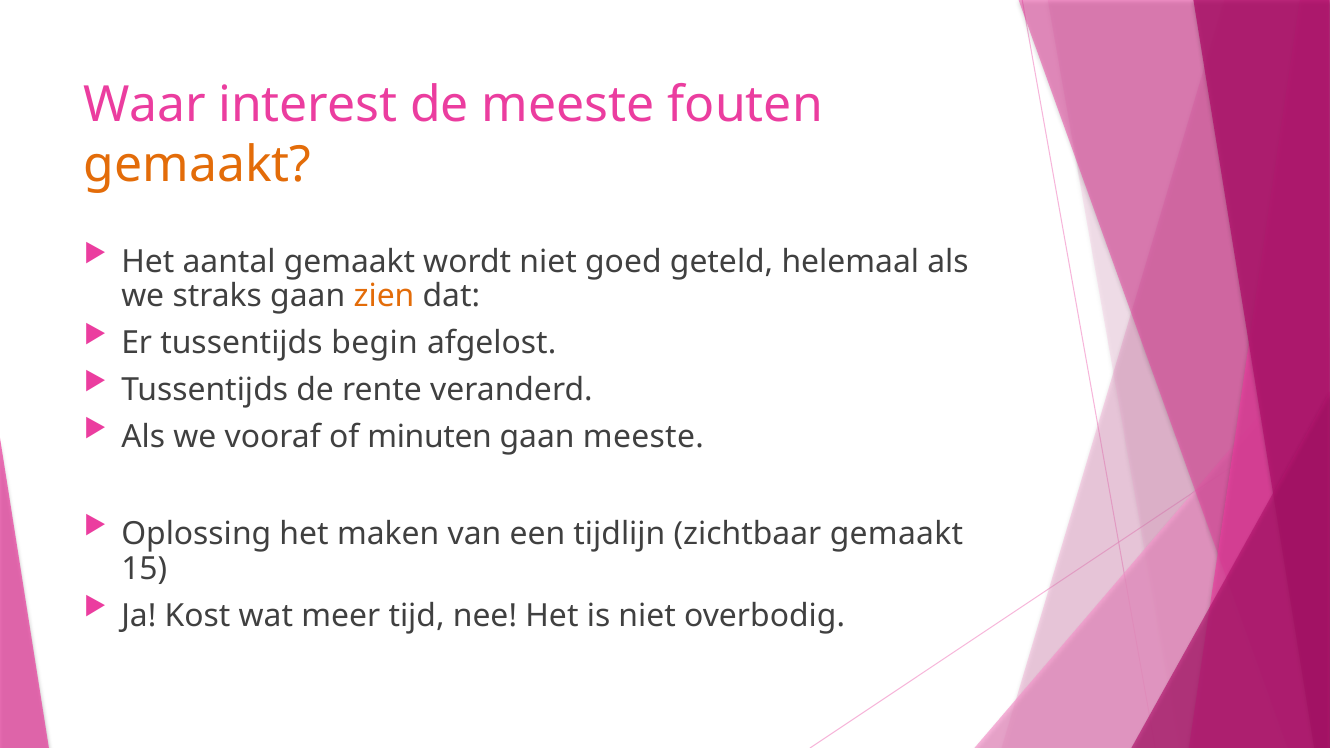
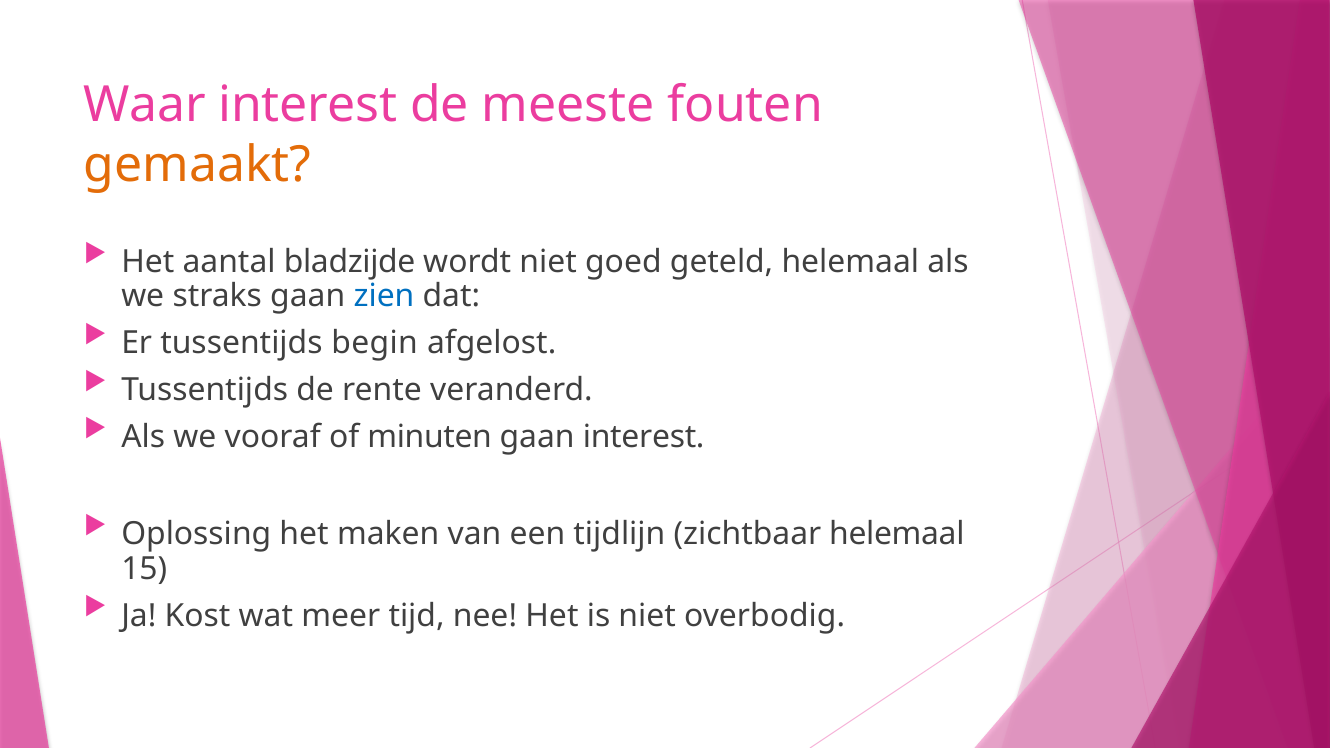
aantal gemaakt: gemaakt -> bladzijde (350, 262)
zien colour: orange -> blue (384, 296)
gaan meeste: meeste -> interest (644, 437)
zichtbaar gemaakt: gemaakt -> helemaal (897, 534)
